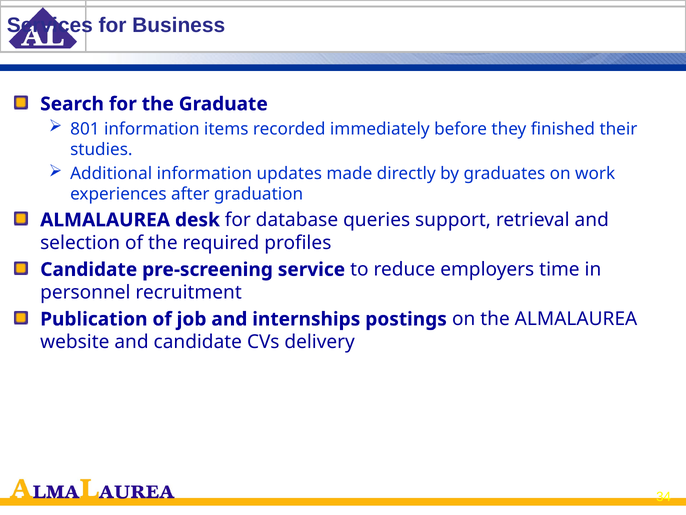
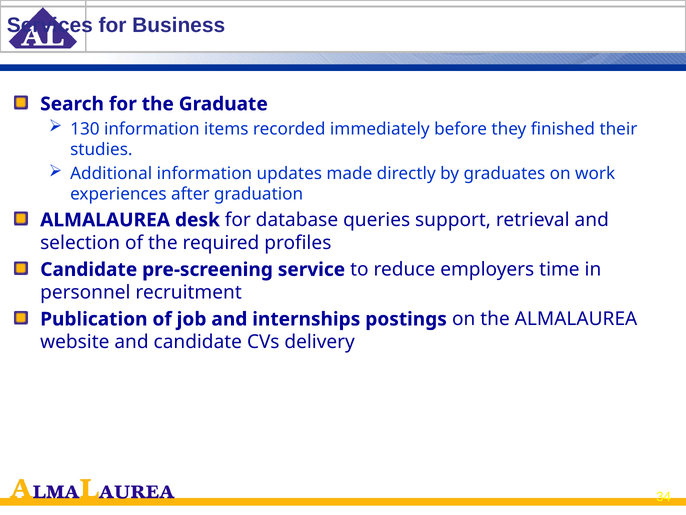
801: 801 -> 130 (85, 129)
